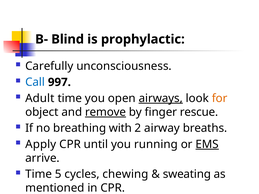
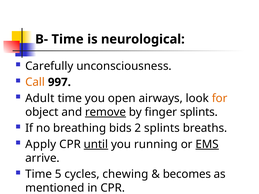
B- Blind: Blind -> Time (68, 39)
prophylactic: prophylactic -> neurological (143, 39)
Call colour: blue -> orange (35, 82)
airways underline: present -> none (161, 98)
finger rescue: rescue -> splints (199, 112)
with: with -> bids (120, 128)
2 airway: airway -> splints (162, 128)
until underline: none -> present (96, 144)
sweating: sweating -> becomes (187, 174)
